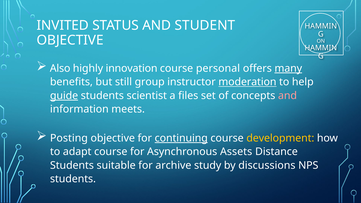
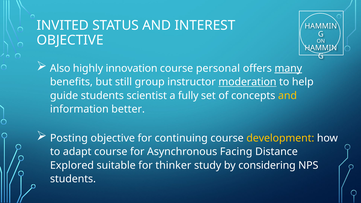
STUDENT: STUDENT -> INTEREST (205, 25)
guide underline: present -> none (64, 96)
files: files -> fully (188, 96)
and colour: pink -> yellow (287, 96)
meets: meets -> better (128, 109)
continuing underline: present -> none (181, 138)
Assets: Assets -> Facing (236, 152)
Students: Students -> Explored (72, 165)
archive: archive -> thinker (173, 165)
discussions: discussions -> considering (267, 165)
